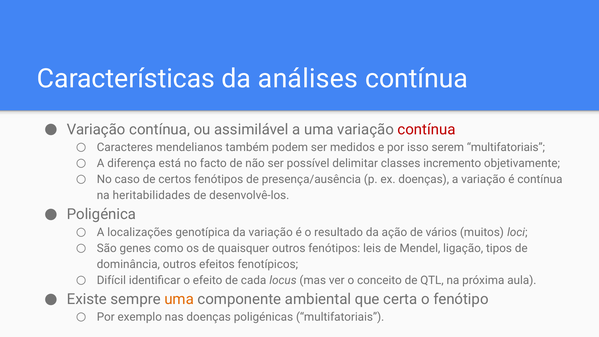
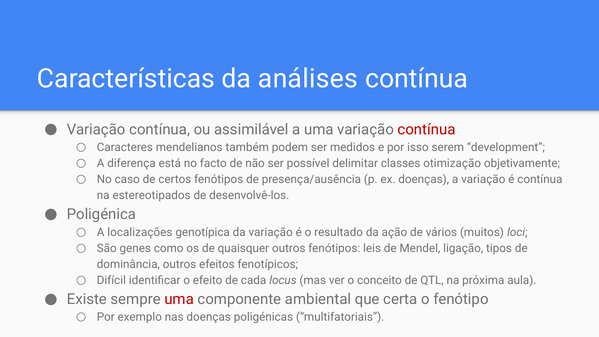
serem multifatoriais: multifatoriais -> development (506, 147)
incremento: incremento -> otimização (452, 163)
heritabilidades: heritabilidades -> estereotipados (152, 195)
uma colour: orange -> red (179, 299)
